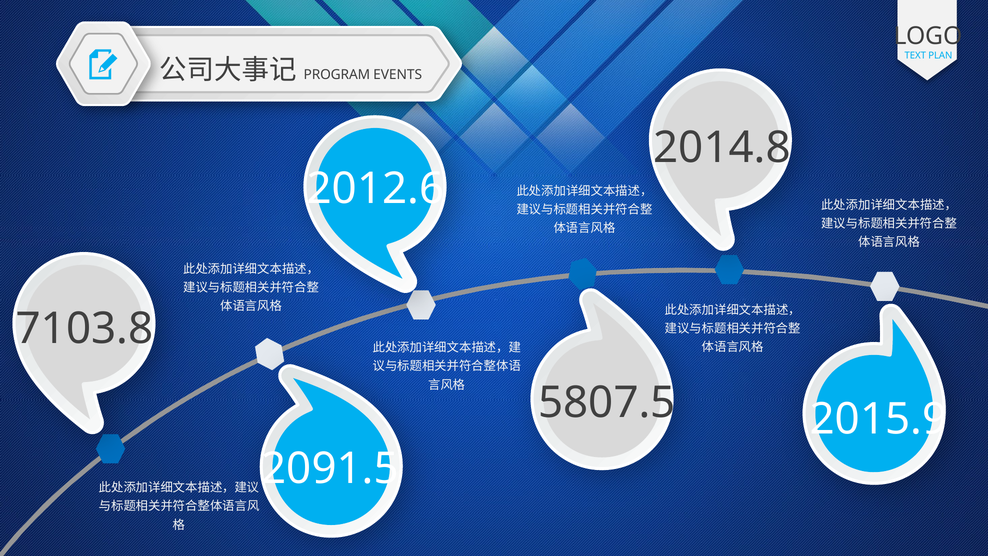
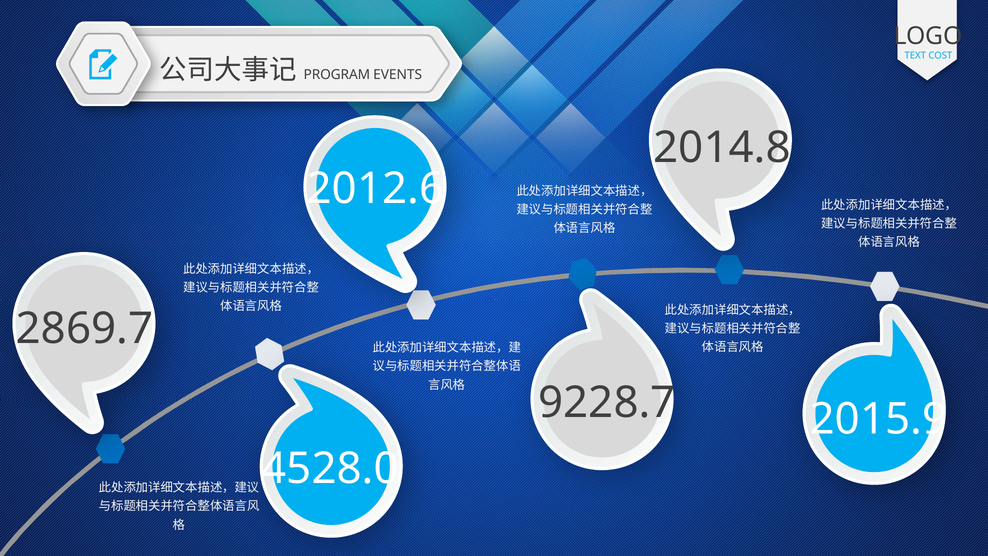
PLAN: PLAN -> COST (940, 56)
7103.8: 7103.8 -> 2869.7 (85, 329)
5807.5: 5807.5 -> 9228.7 (607, 403)
2091.5: 2091.5 -> 4528.0 (330, 469)
